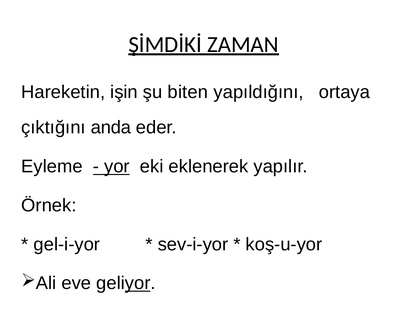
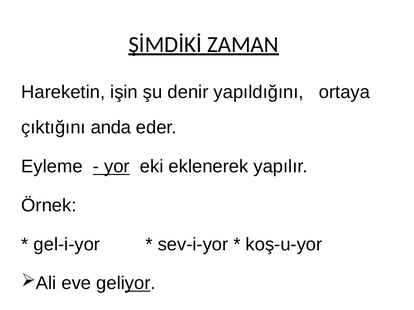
biten: biten -> denir (188, 92)
